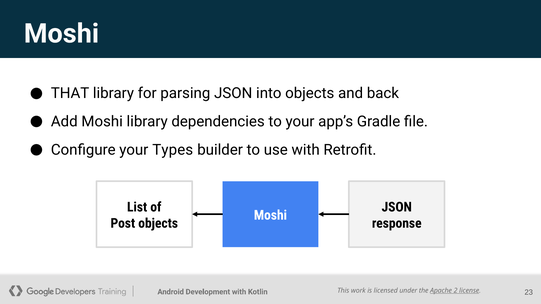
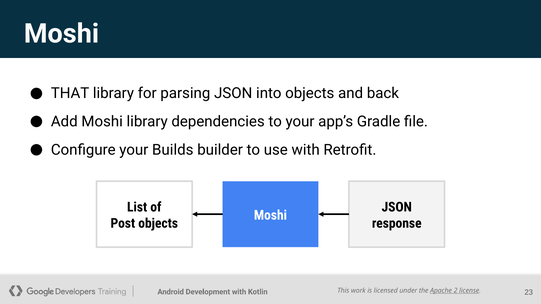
Types: Types -> Builds (173, 150)
